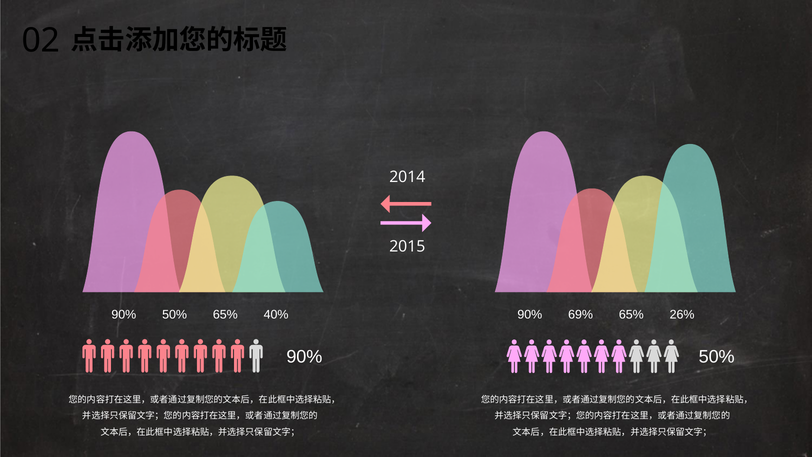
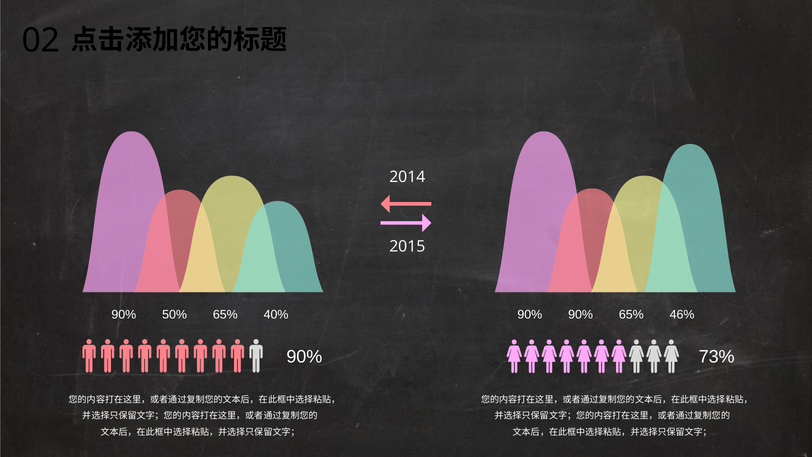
90% 69%: 69% -> 90% (581, 315)
26%: 26% -> 46% (682, 315)
50%: 50% -> 73% (717, 357)
